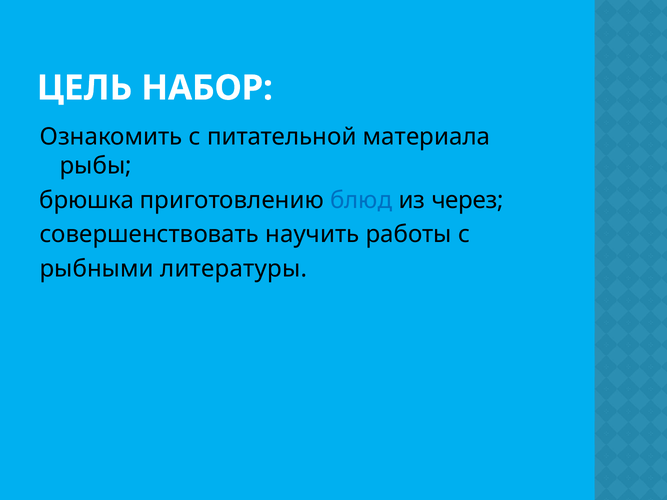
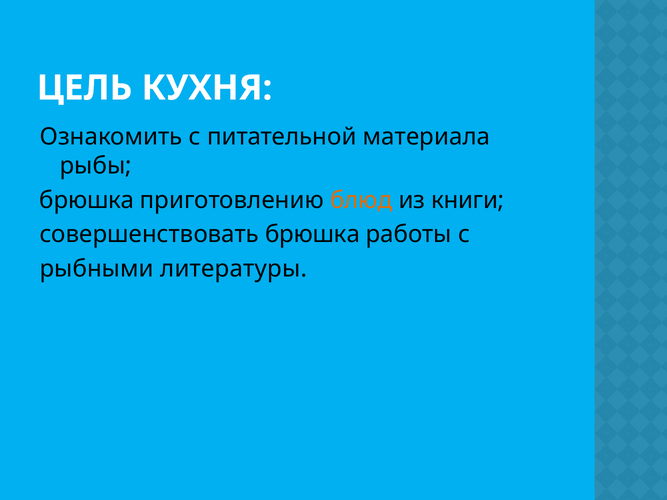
НАБОР: НАБОР -> КУХНЯ (207, 88)
блюд colour: blue -> orange (361, 200)
через: через -> книги (468, 200)
совершенствовать научить: научить -> брюшка (313, 235)
